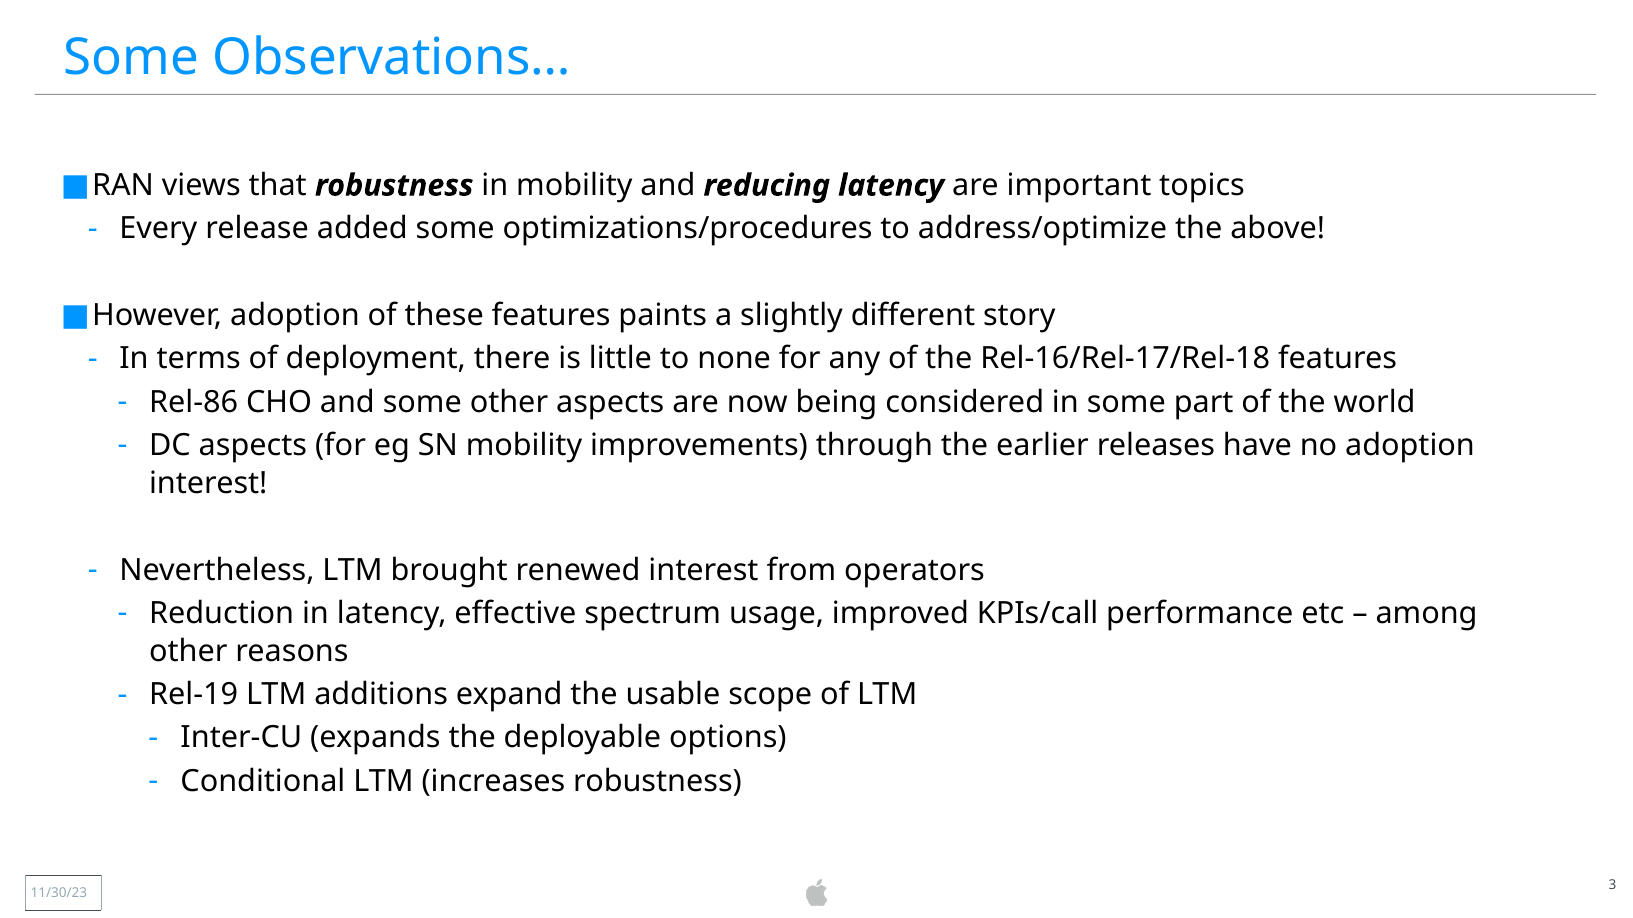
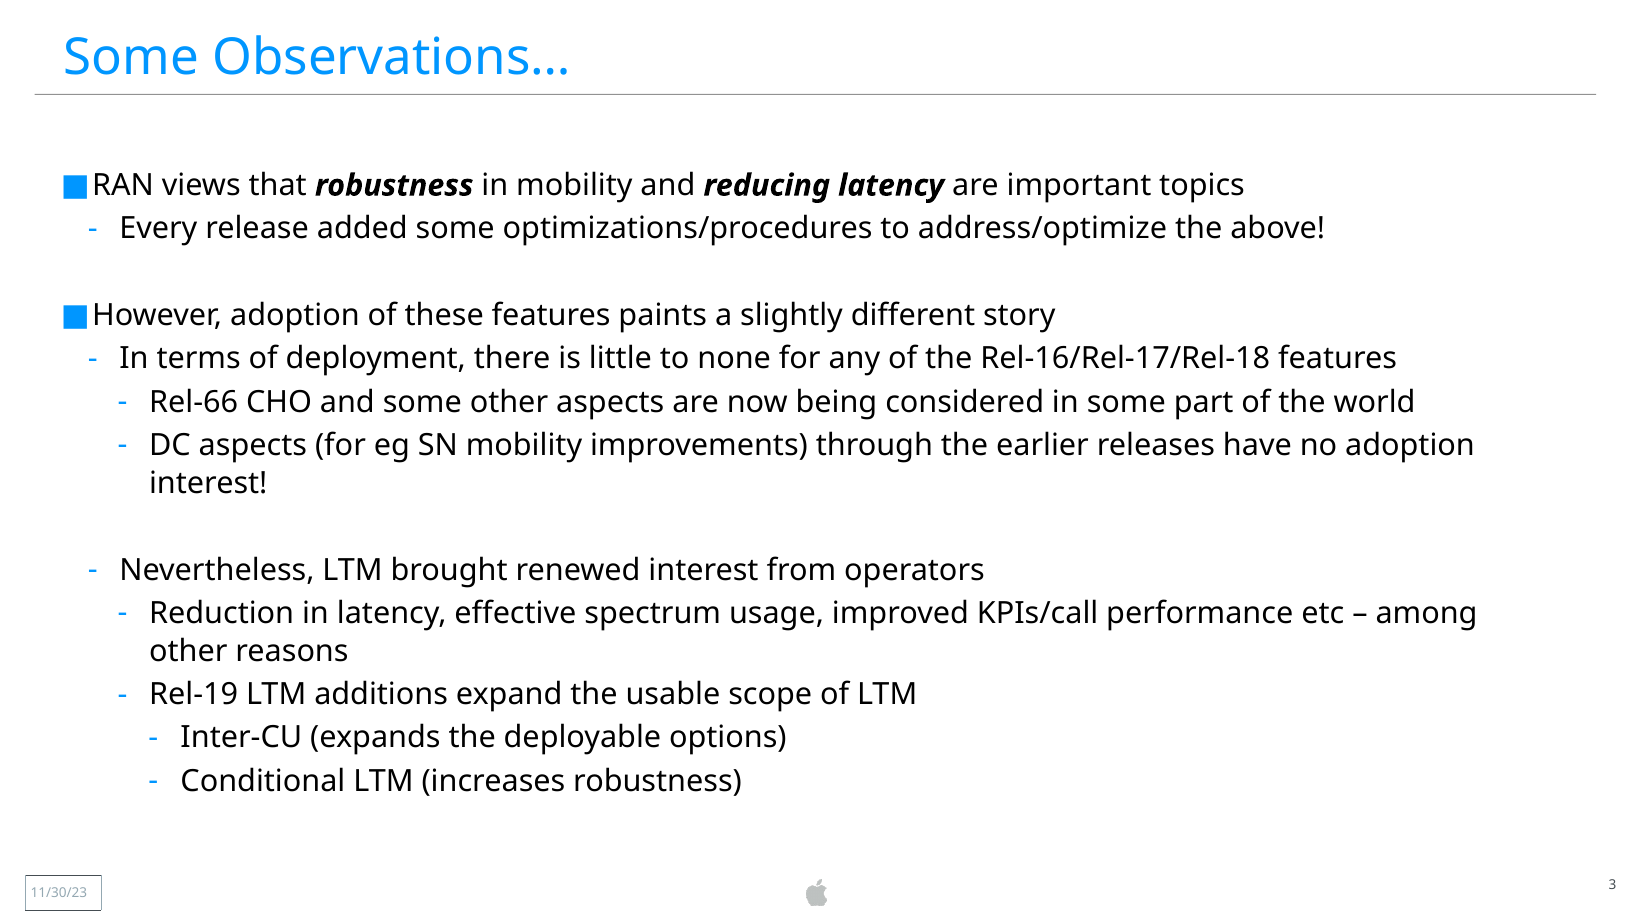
Rel-86: Rel-86 -> Rel-66 (194, 402)
